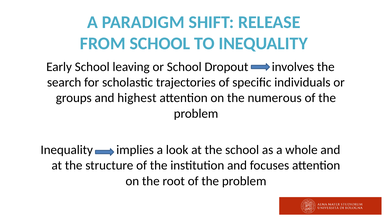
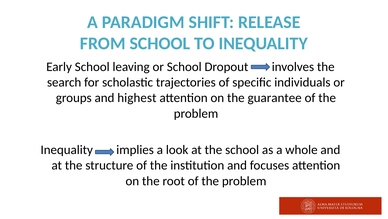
numerous: numerous -> guarantee (275, 98)
